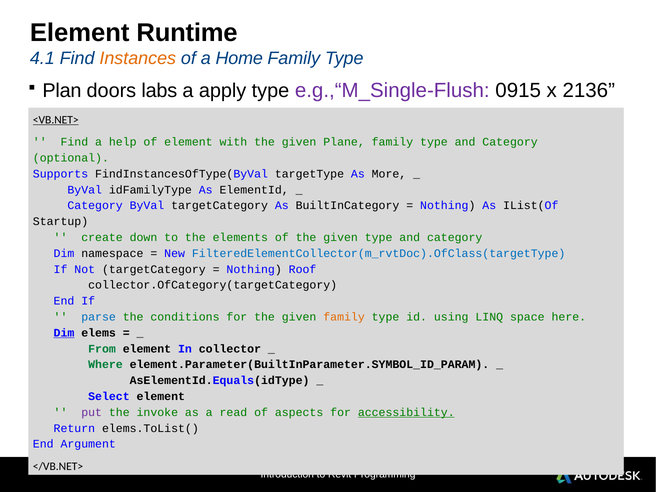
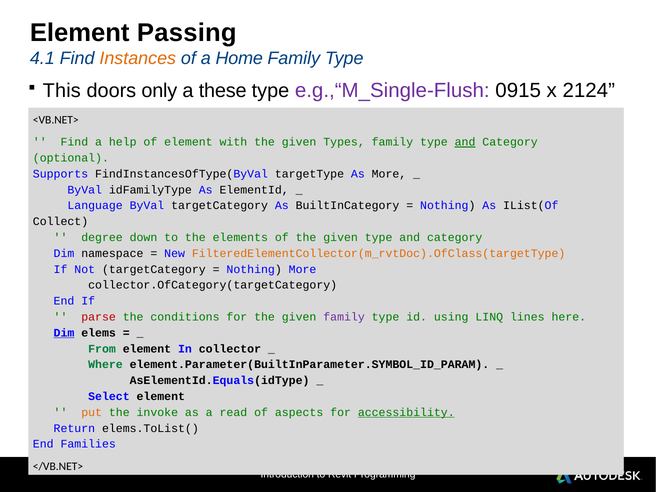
Runtime: Runtime -> Passing (187, 33)
Plan: Plan -> This (62, 91)
labs: labs -> only (159, 91)
apply: apply -> these (223, 91)
2136: 2136 -> 2124 (589, 91)
<VB.NET> underline: present -> none (56, 120)
Plane: Plane -> Types (344, 142)
and underline: none -> present (465, 142)
Category: Category -> Language (95, 206)
Startup: Startup -> Collect (61, 222)
create: create -> degree (102, 237)
FilteredElementCollector(m_rvtDoc).OfClass(targetType colour: blue -> orange (379, 253)
Nothing Roof: Roof -> More (303, 269)
parse colour: blue -> red (99, 317)
family colour: orange -> purple (344, 317)
space: space -> lines (527, 317)
put colour: purple -> orange (92, 412)
Argument: Argument -> Families (88, 444)
